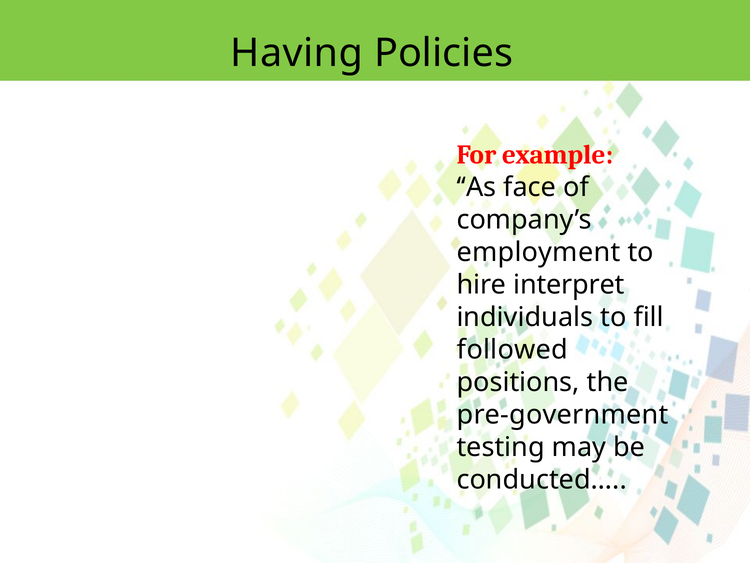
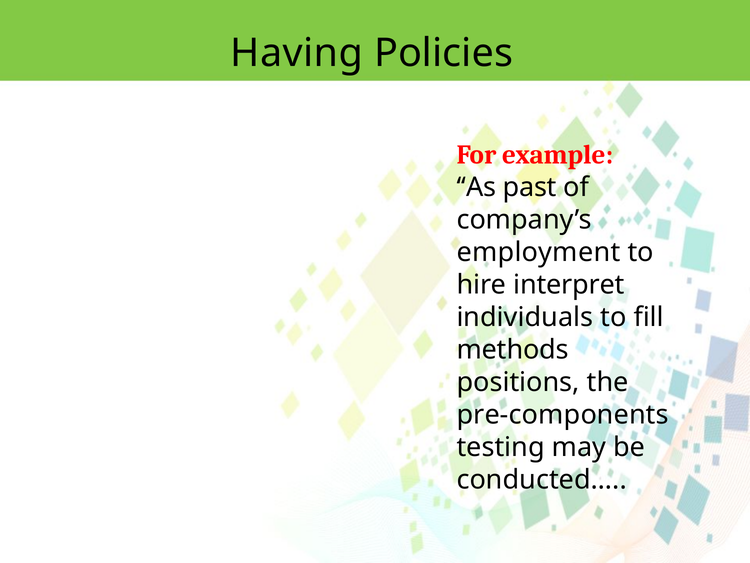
face: face -> past (530, 187)
followed: followed -> methods (513, 349)
pre-government: pre-government -> pre-components (563, 414)
